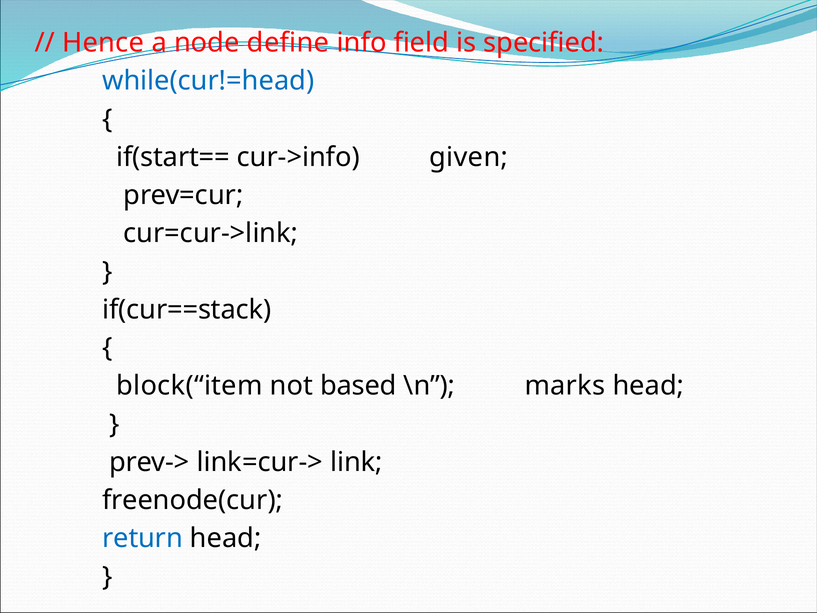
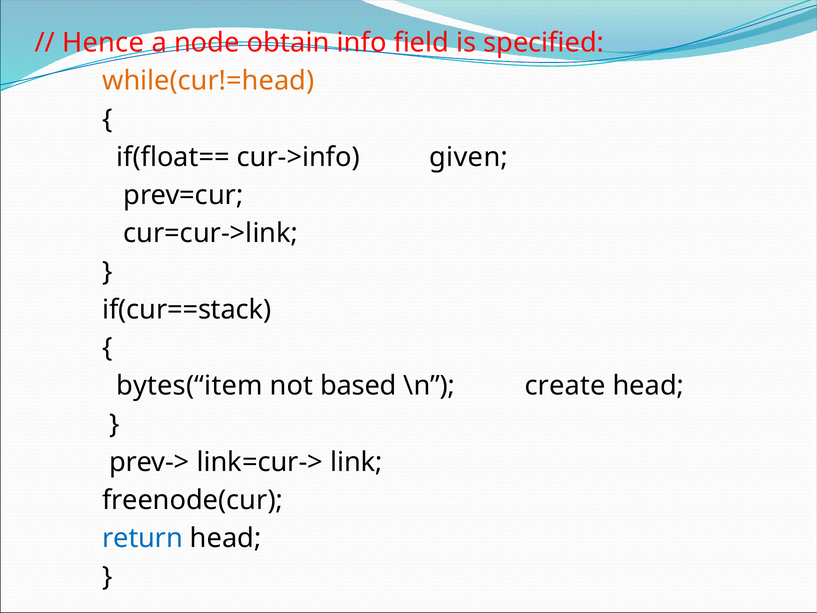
define: define -> obtain (288, 43)
while(cur!=head colour: blue -> orange (208, 81)
if(start==: if(start== -> if(float== (173, 157)
block(“item: block(“item -> bytes(“item (189, 386)
marks: marks -> create (565, 386)
